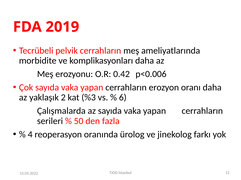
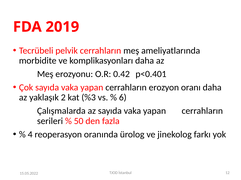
p<0.006: p<0.006 -> p<0.401 (151, 74)
